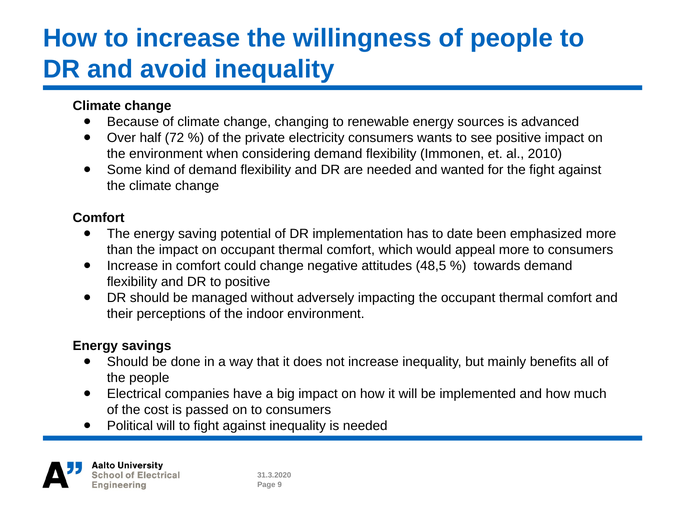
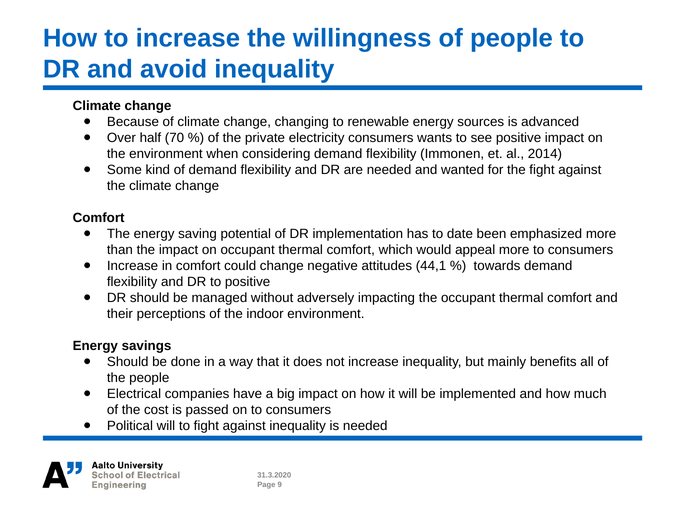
72: 72 -> 70 (174, 138)
2010: 2010 -> 2014 (545, 154)
48,5: 48,5 -> 44,1 (431, 266)
